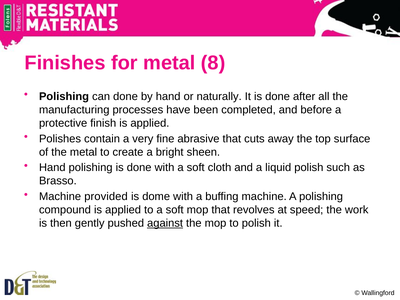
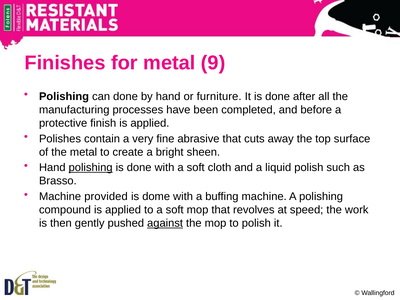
8: 8 -> 9 (213, 63)
naturally: naturally -> furniture (219, 96)
polishing underline: none -> present (91, 168)
